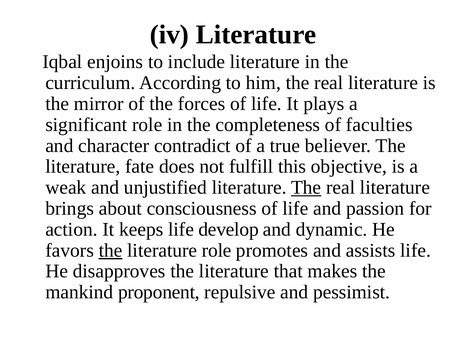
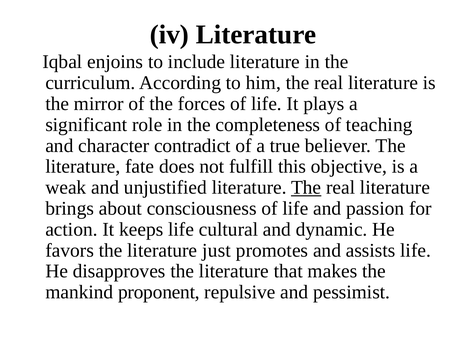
faculties: faculties -> teaching (379, 125)
develop: develop -> cultural (228, 230)
the underline: present -> none (111, 251)
literature role: role -> just (217, 251)
